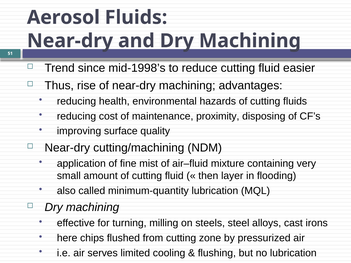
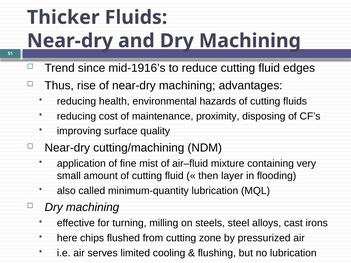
Aerosol: Aerosol -> Thicker (63, 17)
mid-1998’s: mid-1998’s -> mid-1916’s (137, 68)
easier: easier -> edges (299, 68)
